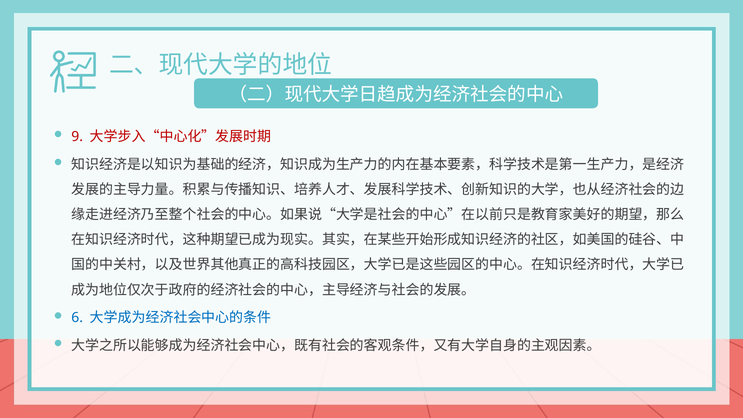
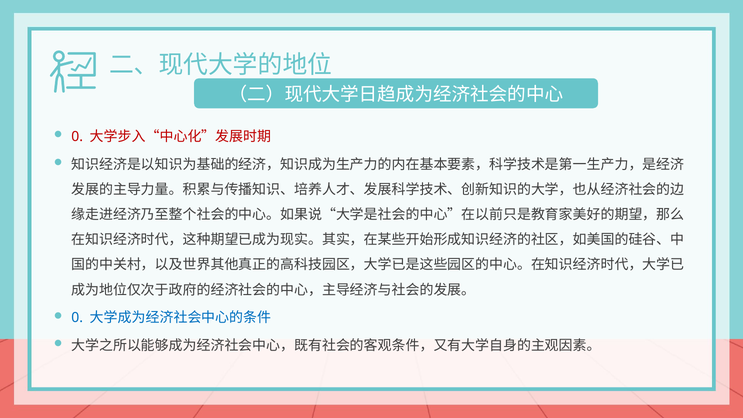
9: 9 -> 0 (77, 137)
6: 6 -> 0 (77, 318)
